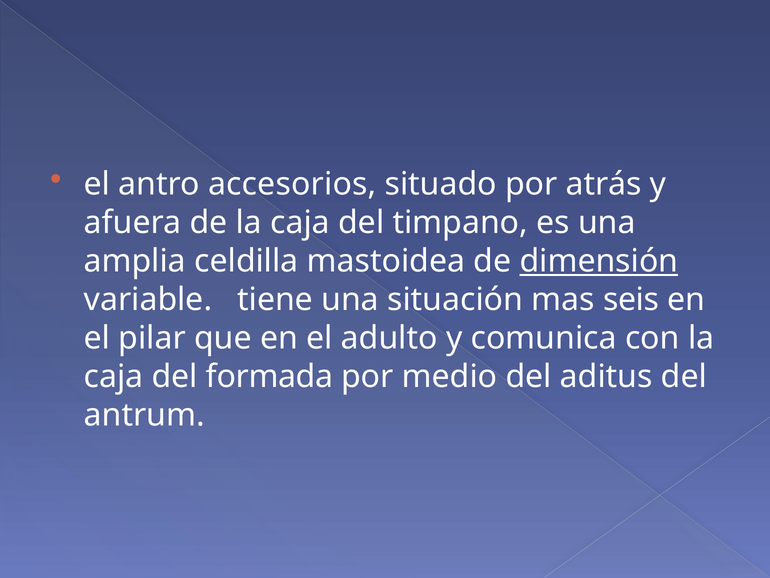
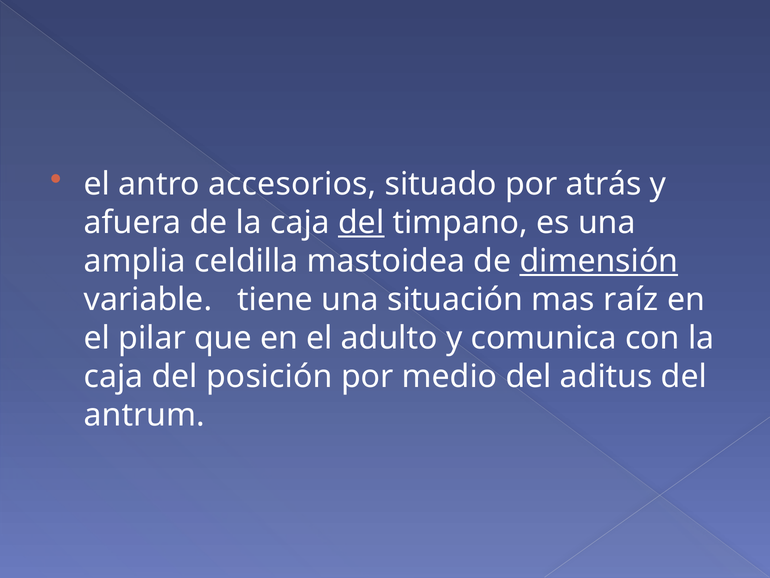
del underline: none -> present (361, 222)
seis: seis -> raíz (631, 299)
formada: formada -> posición (269, 376)
